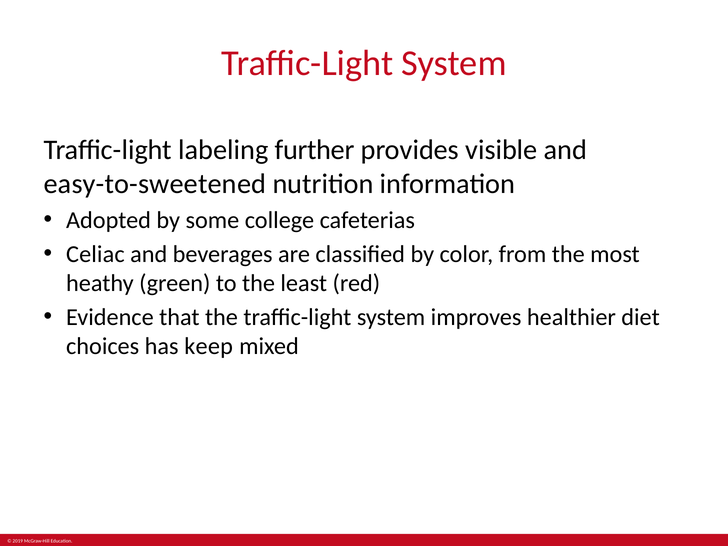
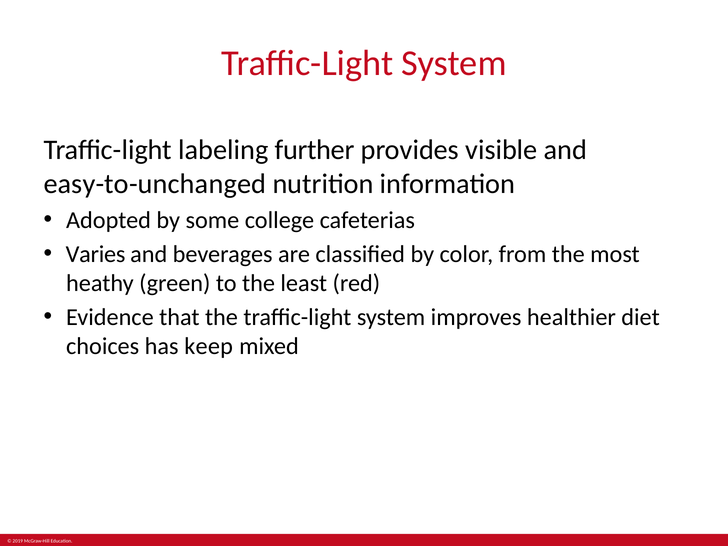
easy-to-sweetened: easy-to-sweetened -> easy-to-unchanged (155, 184)
Celiac: Celiac -> Varies (96, 254)
